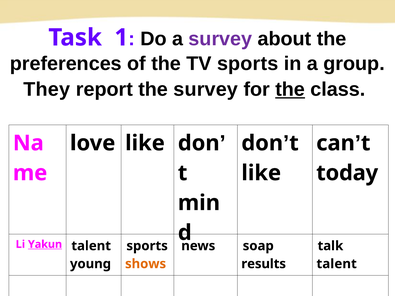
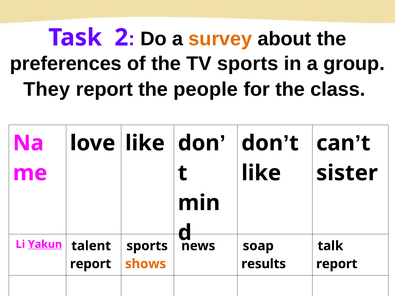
1: 1 -> 2 (121, 38)
survey colour: purple -> orange (220, 39)
the survey: survey -> people (206, 89)
the underline: present -> none (290, 89)
today: today -> sister (347, 173)
young: young -> report (91, 264)
talent: talent -> report (337, 264)
